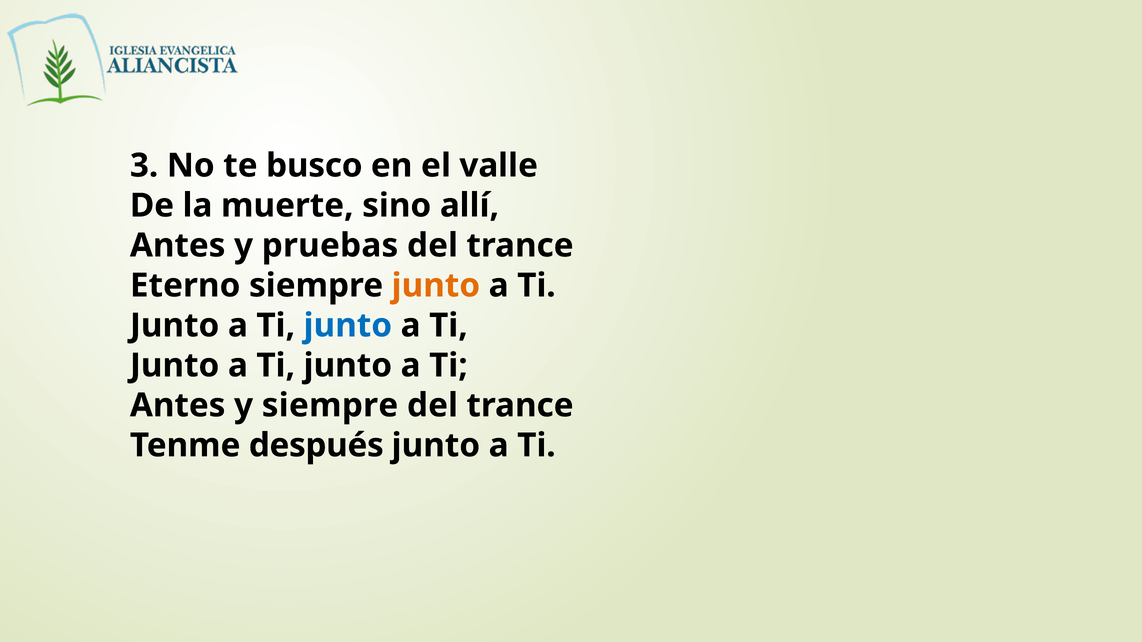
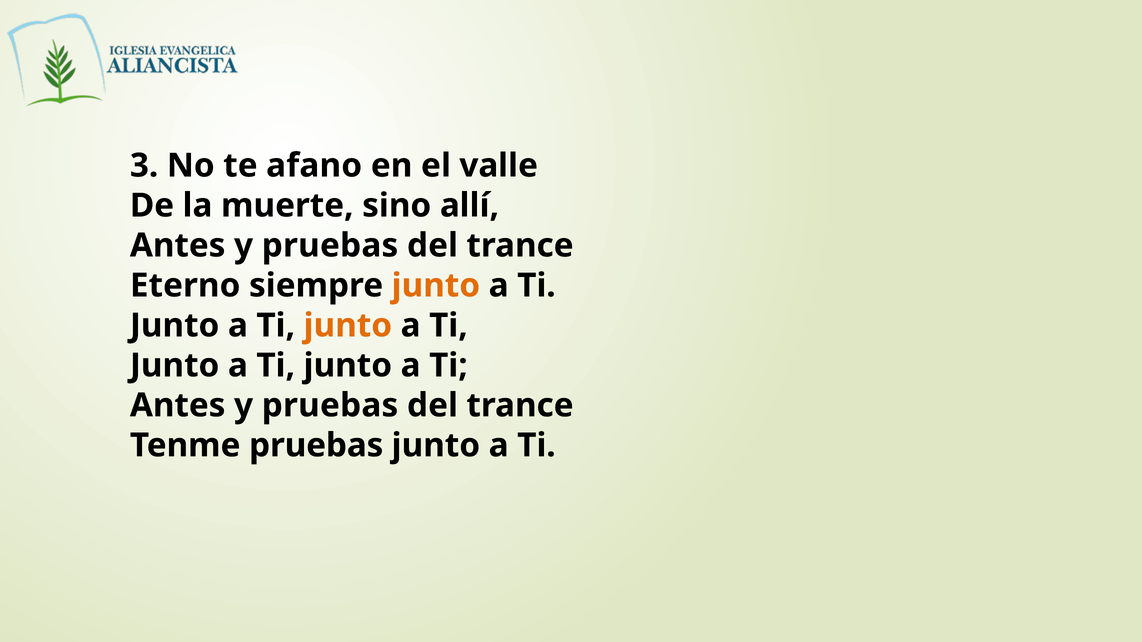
busco: busco -> afano (314, 166)
junto colour: blue -> orange (348, 326)
siempre: siempre -> pruebas (330, 406)
Tenme después: después -> pruebas (316, 446)
